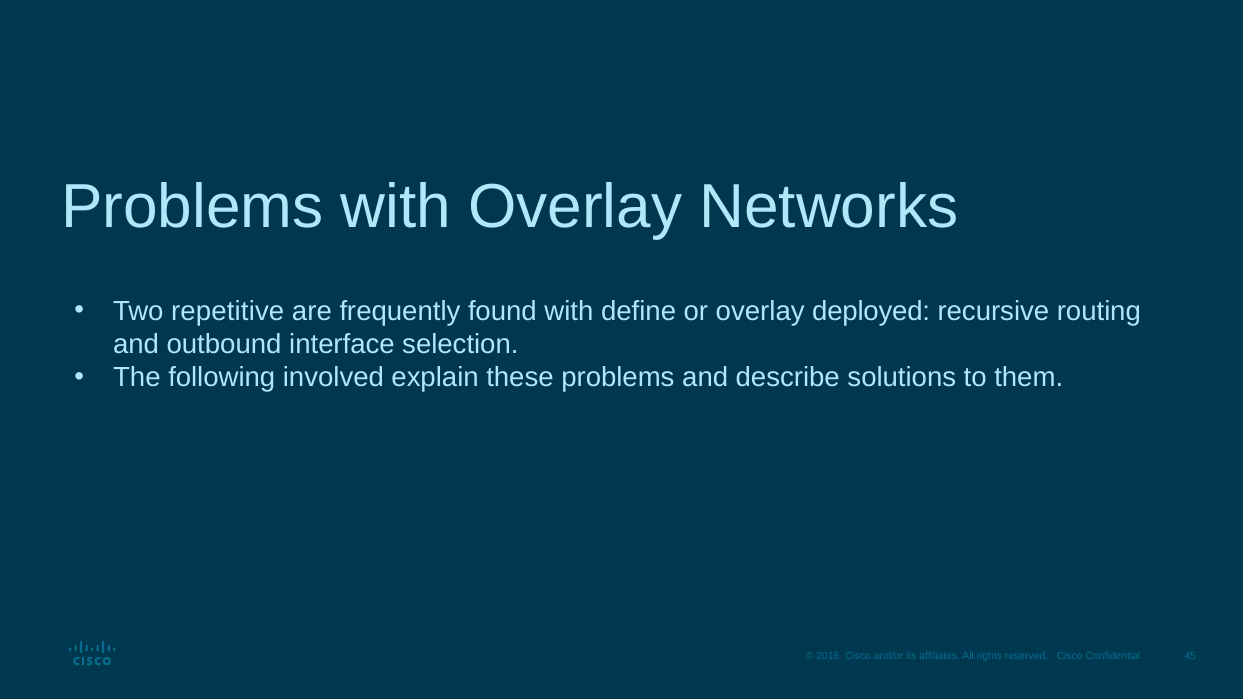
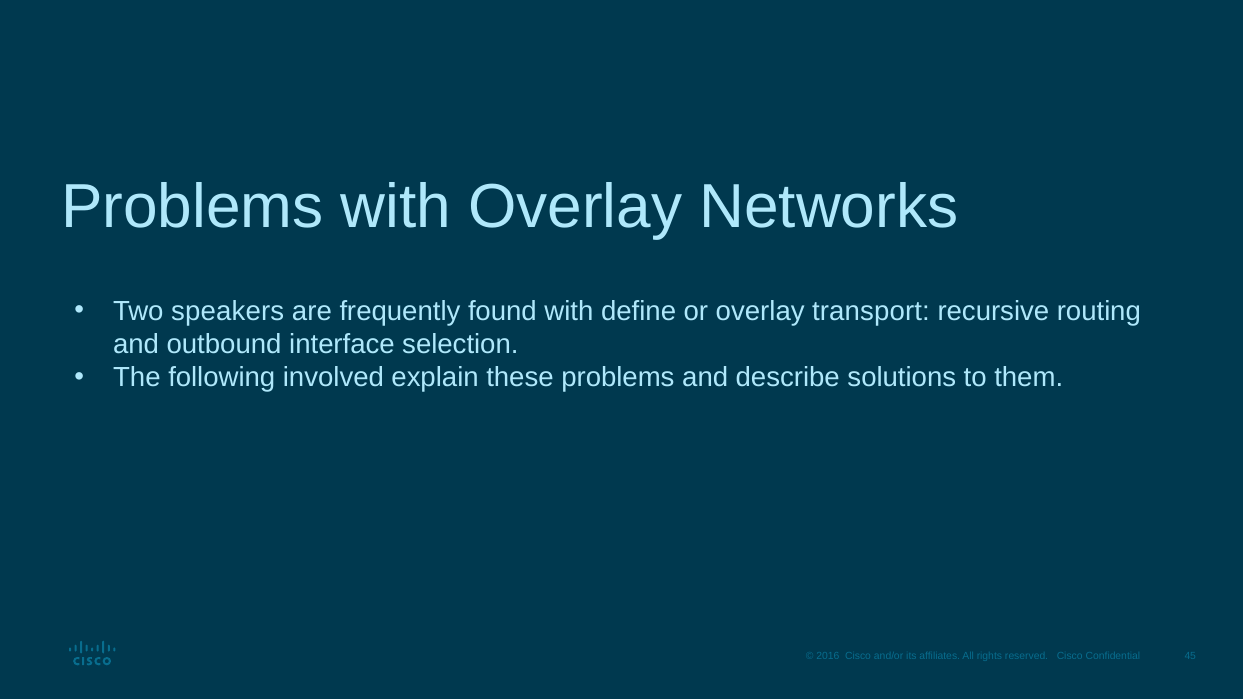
repetitive: repetitive -> speakers (228, 312)
deployed: deployed -> transport (871, 312)
